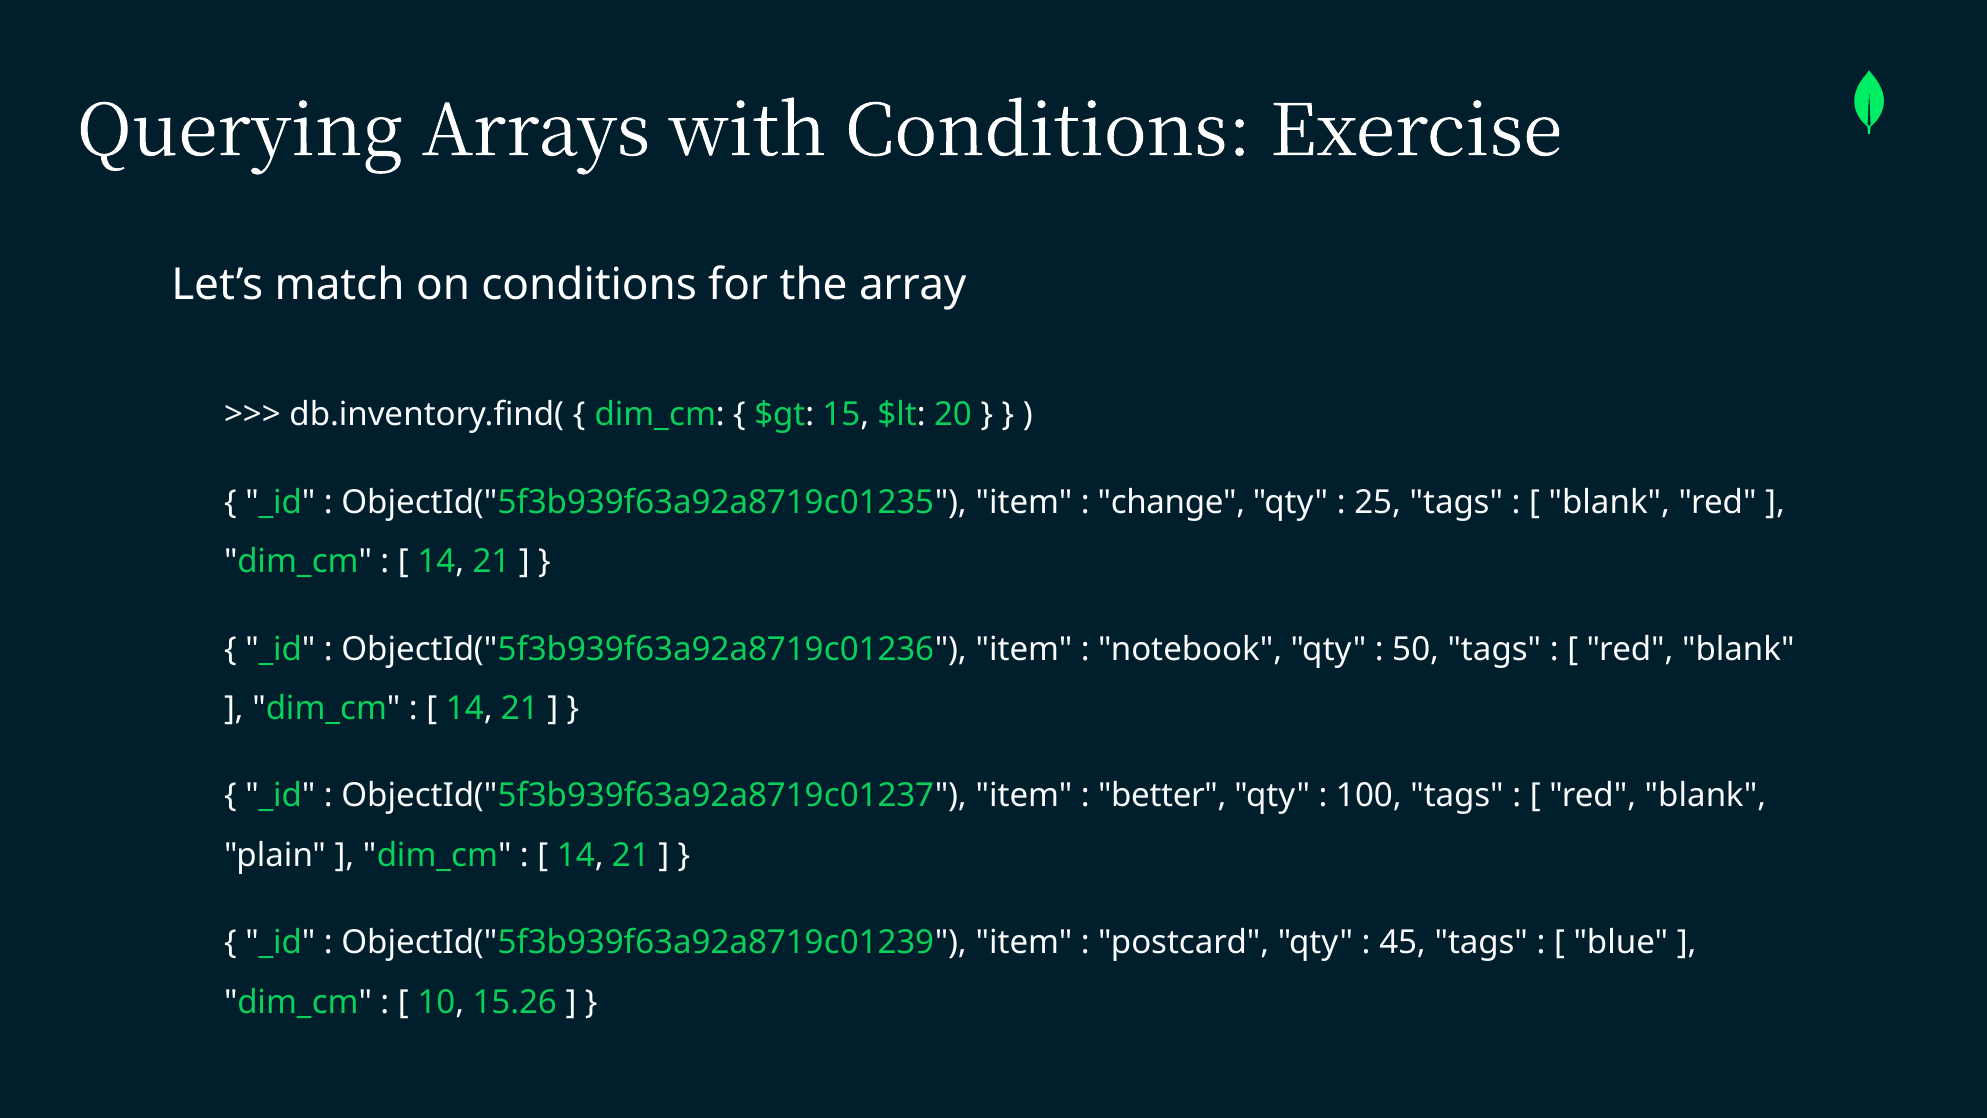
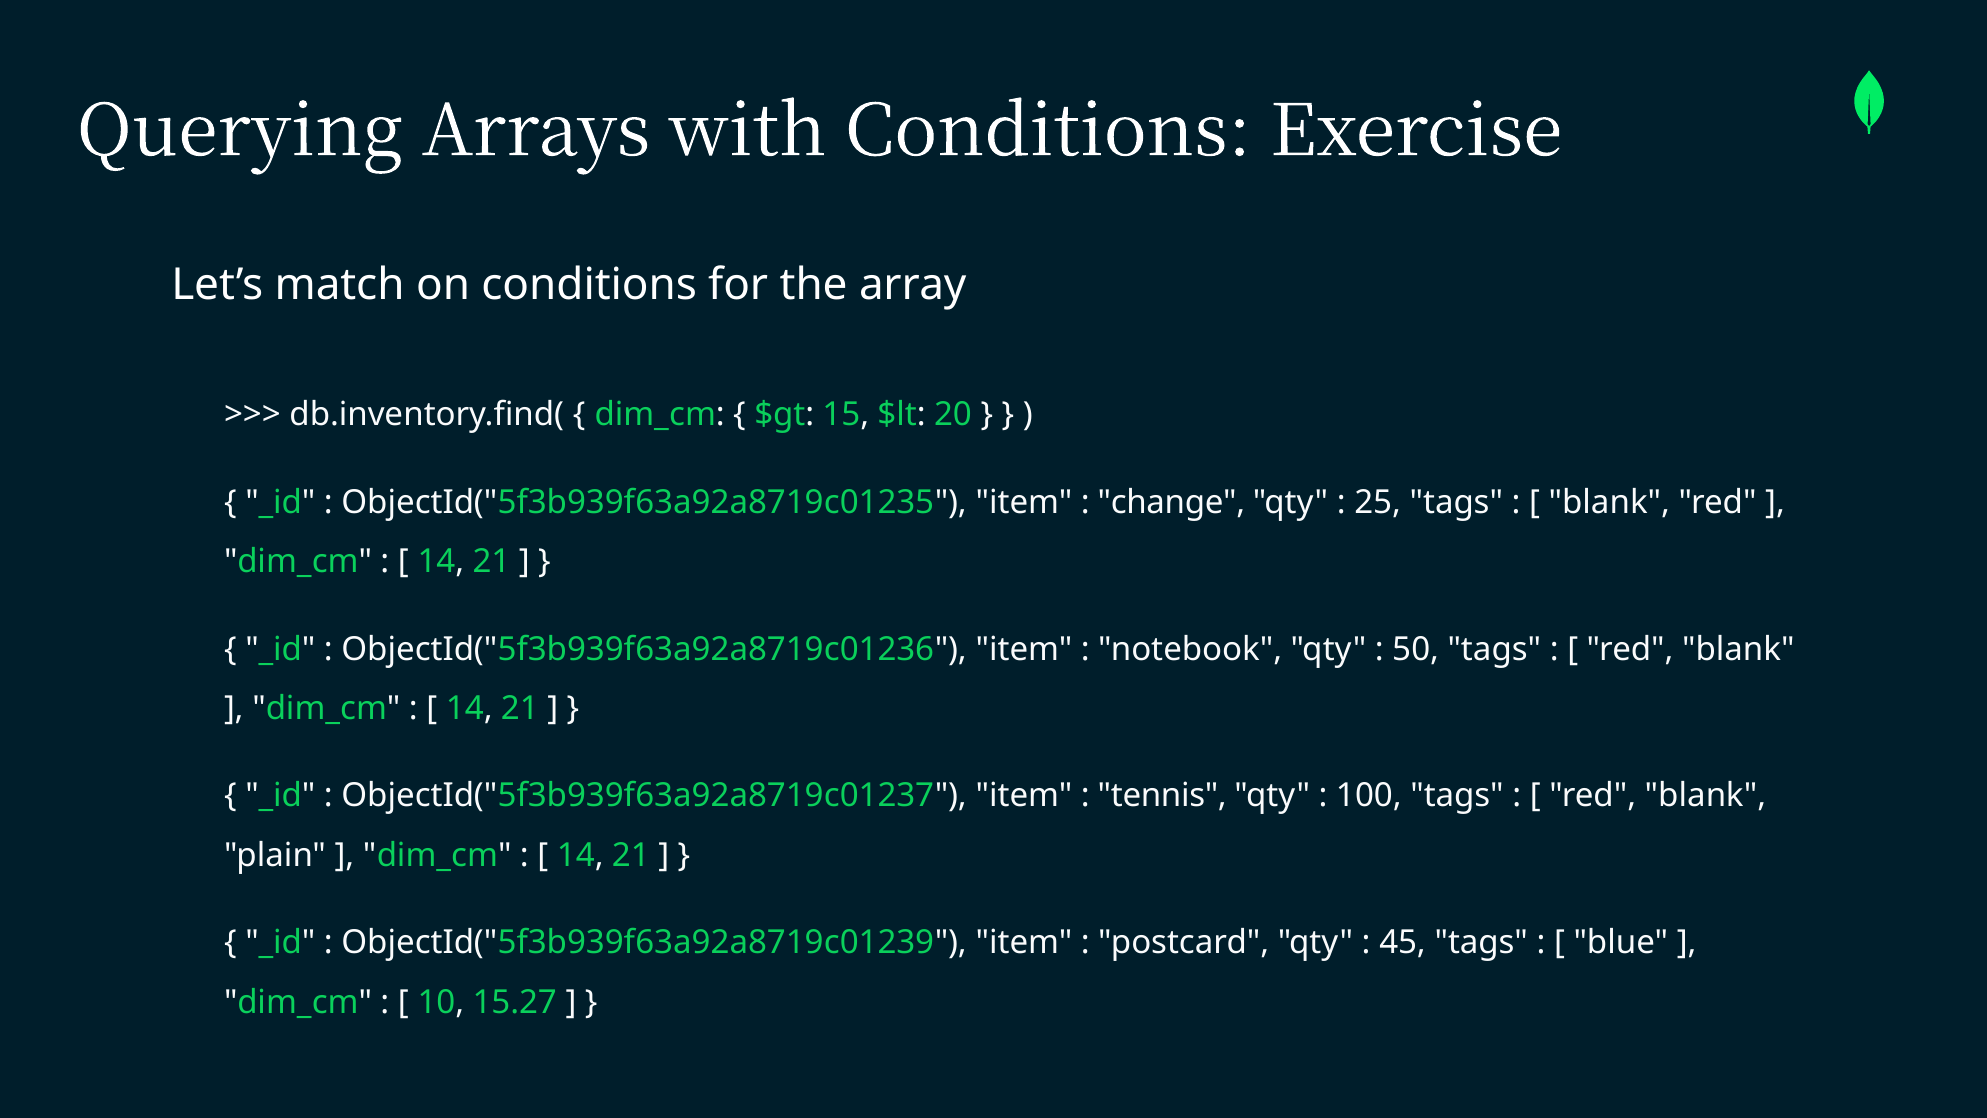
better: better -> tennis (1162, 796)
15.26: 15.26 -> 15.27 (515, 1002)
